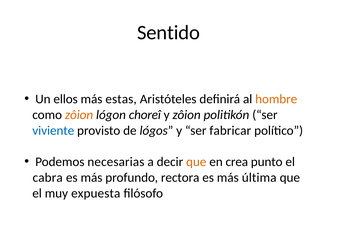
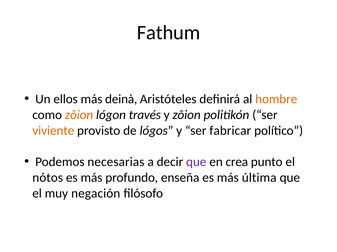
Sentido: Sentido -> Fathum (169, 33)
estas: estas -> deinà (121, 99)
choreî: choreî -> través (145, 115)
viviente colour: blue -> orange (53, 131)
que colour: orange -> purple (196, 162)
cabra: cabra -> nótos (48, 178)
rectora: rectora -> enseña (180, 178)
expuesta: expuesta -> negación (96, 194)
